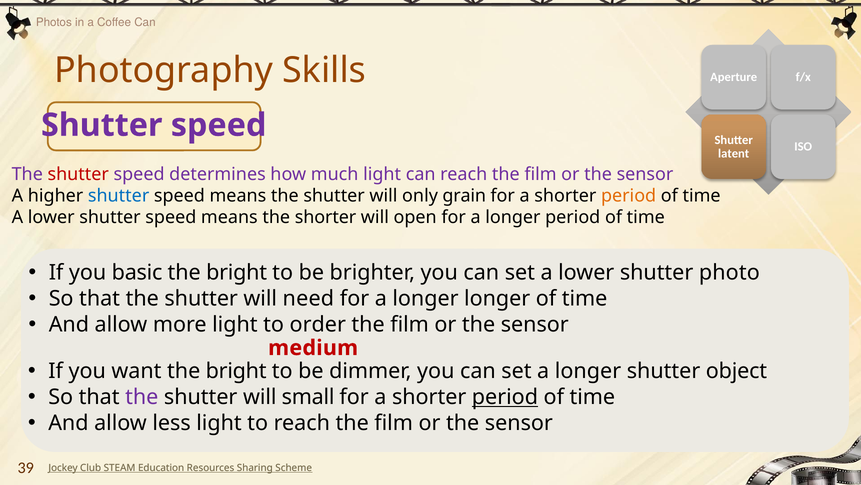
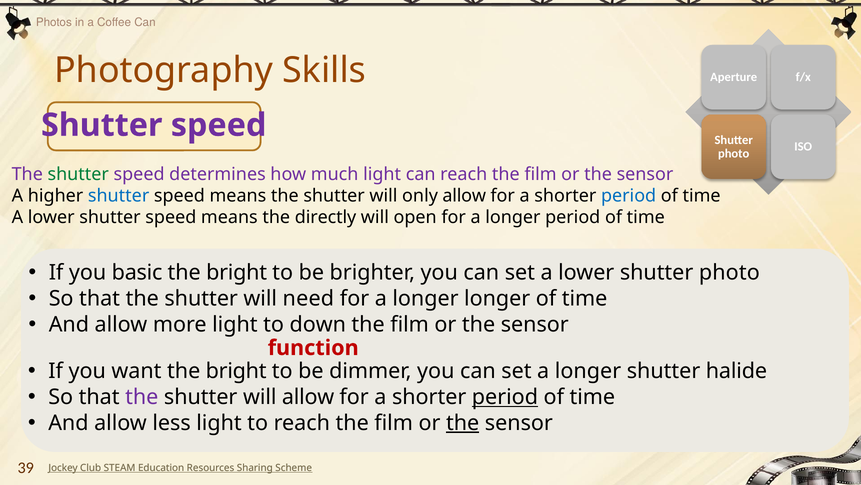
latent: latent -> photo (734, 153)
shutter colour: red -> green (78, 174)
only grain: grain -> allow (464, 195)
period colour: orange -> blue (629, 195)
the shorter: shorter -> directly (326, 217)
order: order -> down (318, 324)
medium: medium -> function (313, 347)
object: object -> halide (736, 371)
will small: small -> allow (308, 397)
the underline: none -> present (463, 422)
